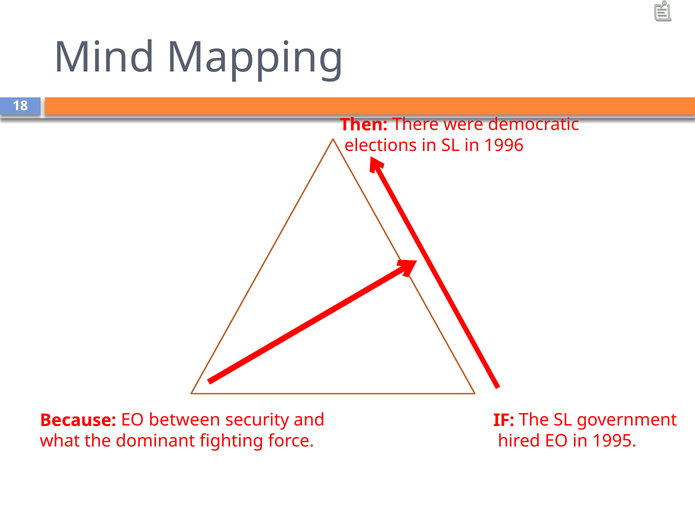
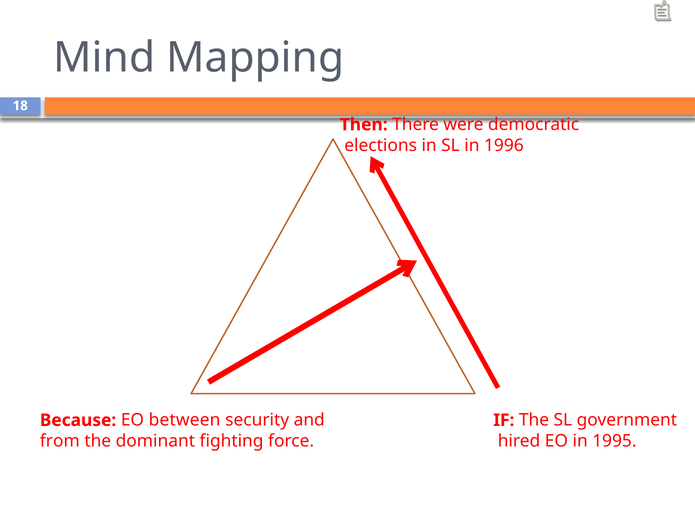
what: what -> from (60, 441)
